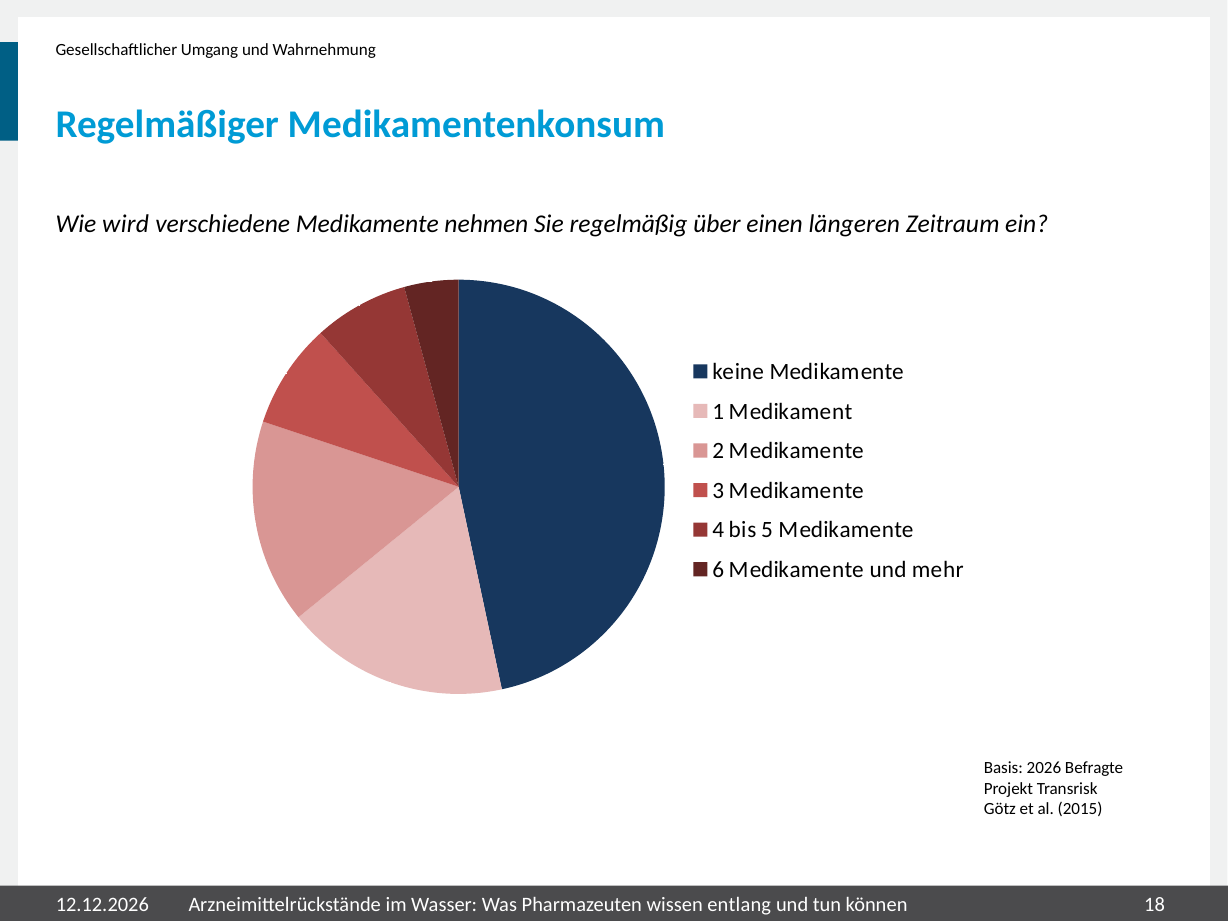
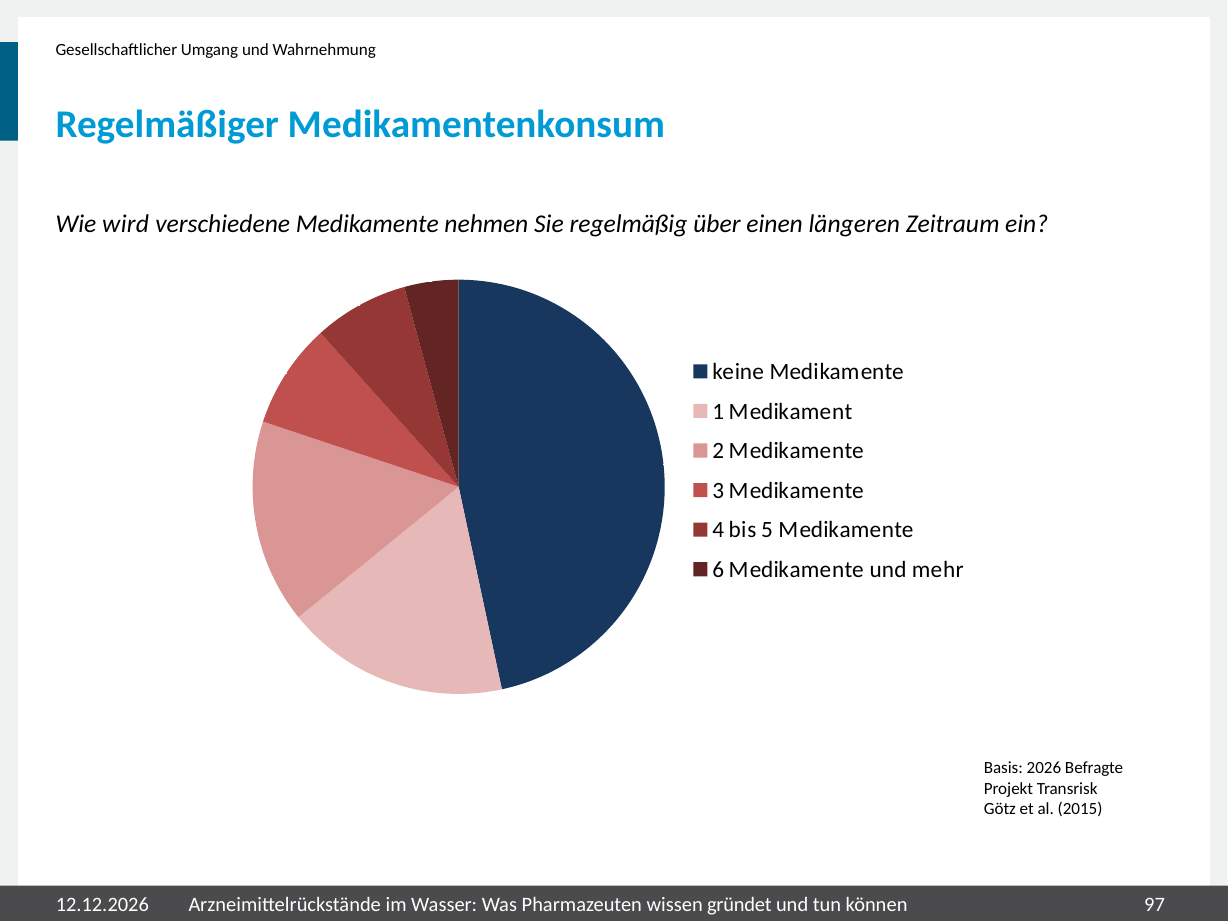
entlang: entlang -> gründet (739, 905)
18: 18 -> 97 (1155, 905)
